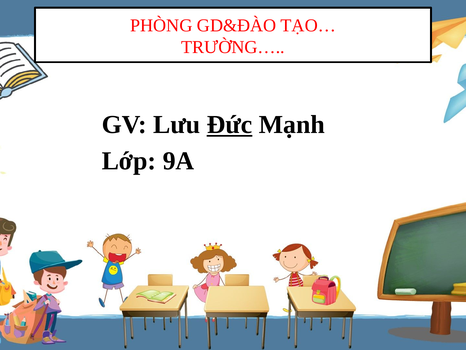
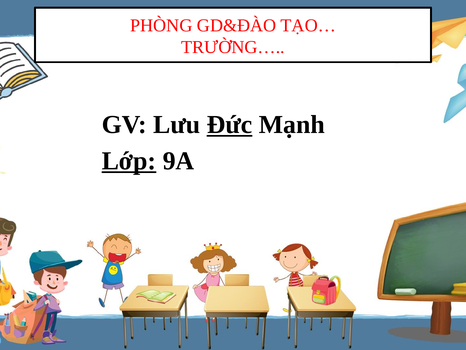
Lớp underline: none -> present (129, 161)
